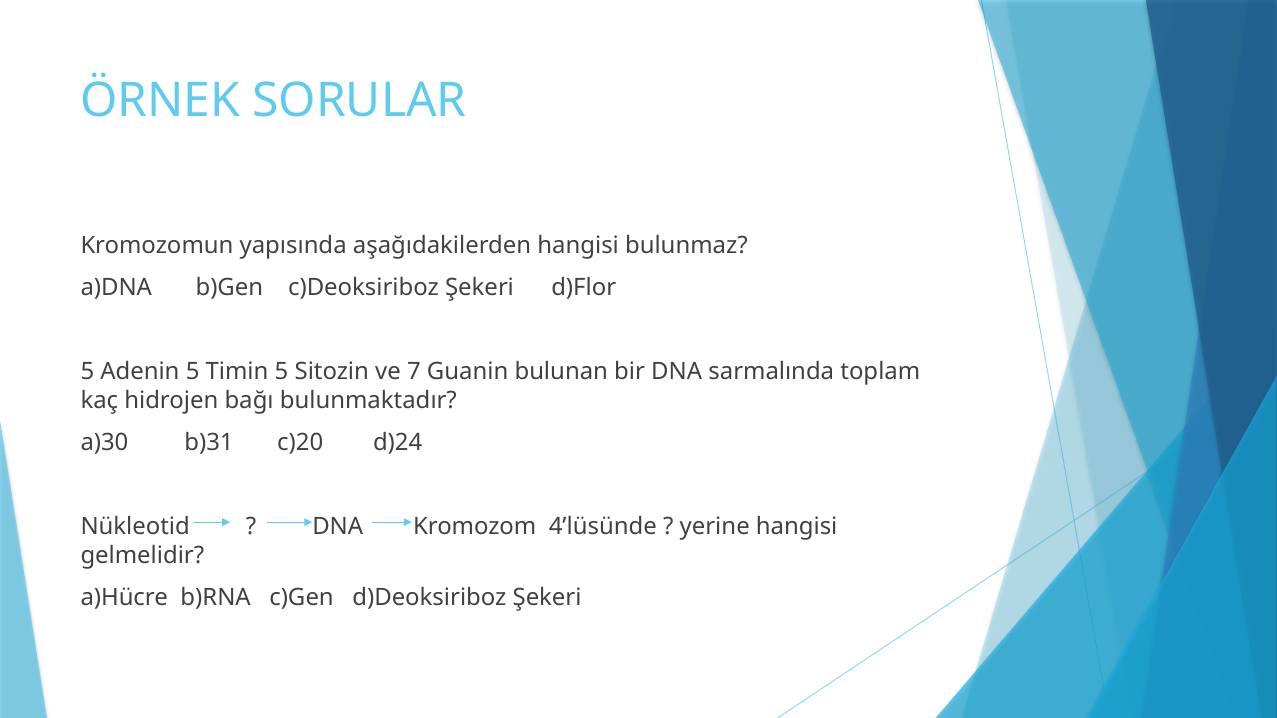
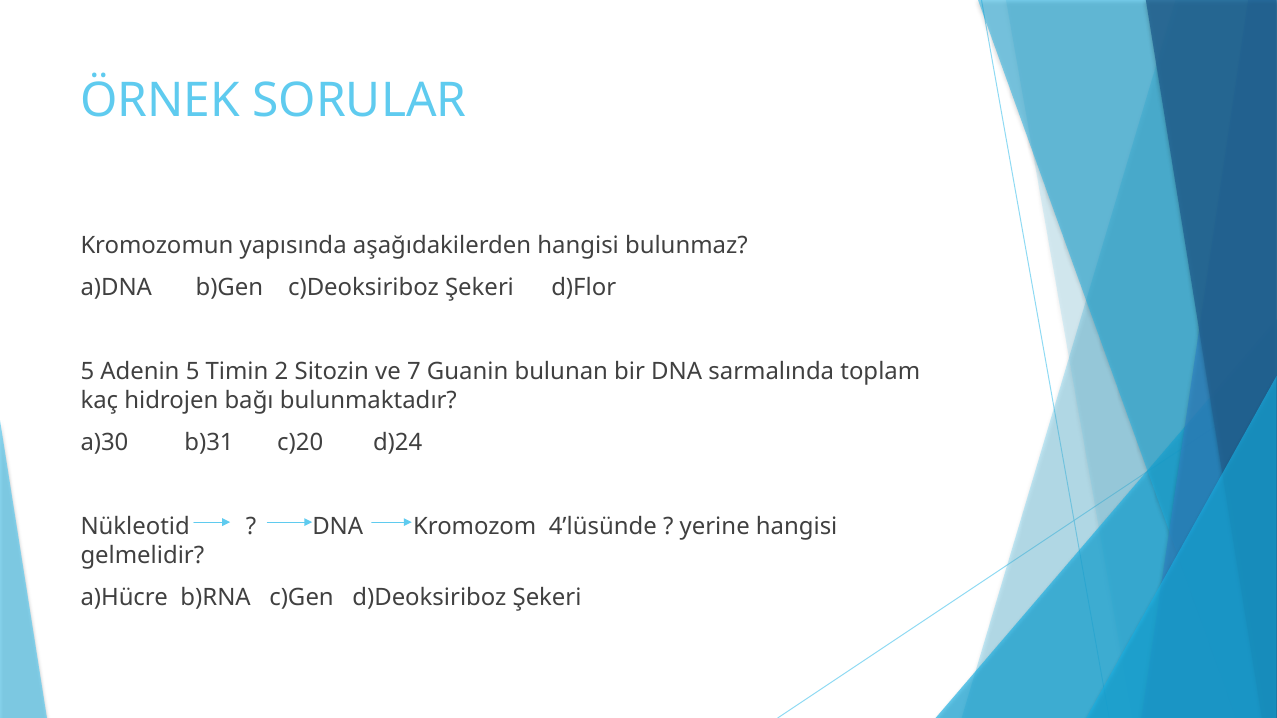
Timin 5: 5 -> 2 (282, 372)
